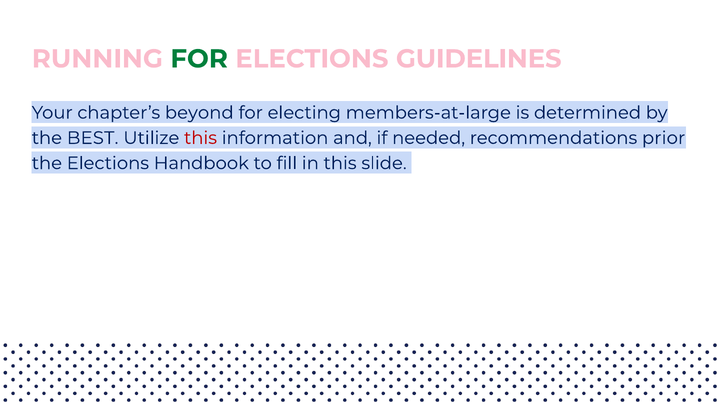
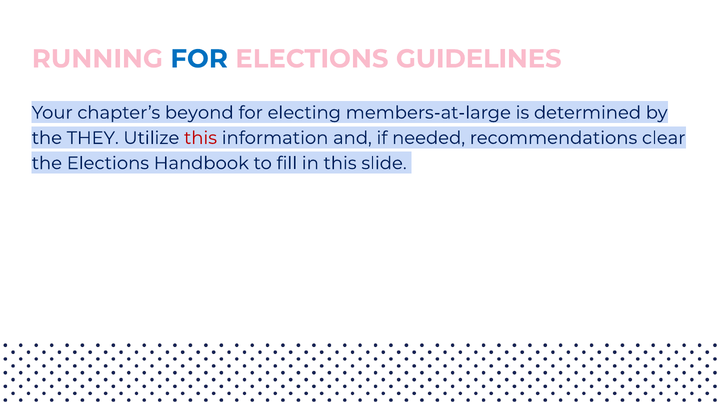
FOR colour: green -> blue (199, 59)
BEST: BEST -> THEY (93, 138)
prior: prior -> clear (664, 138)
